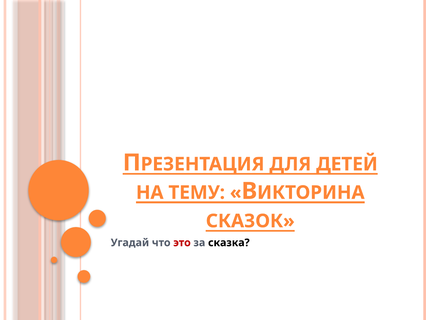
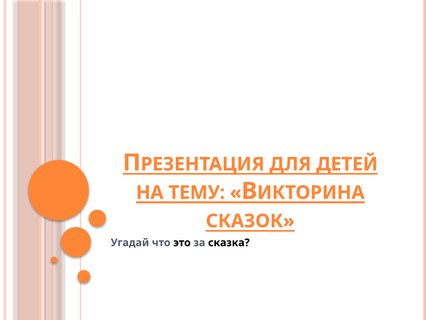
это colour: red -> black (182, 242)
